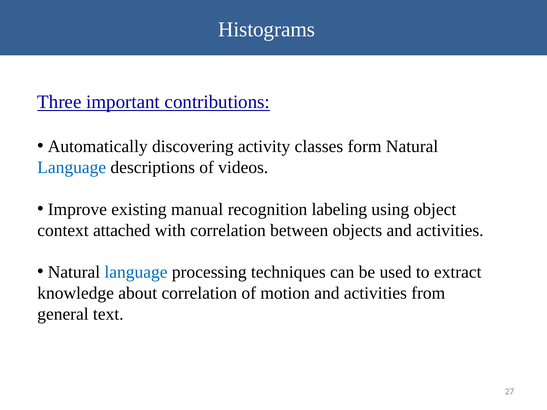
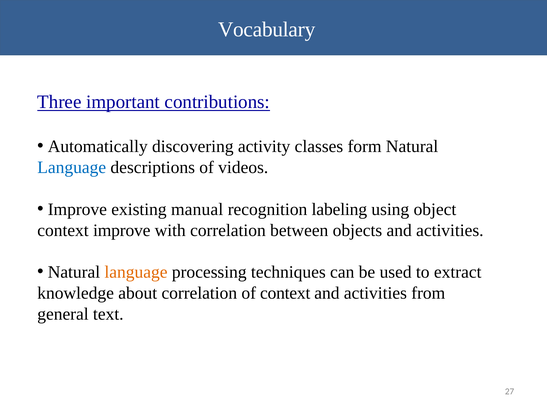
Histograms: Histograms -> Vocabulary (267, 29)
context attached: attached -> improve (122, 230)
language colour: blue -> orange (136, 272)
of motion: motion -> context (285, 293)
